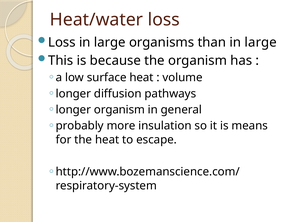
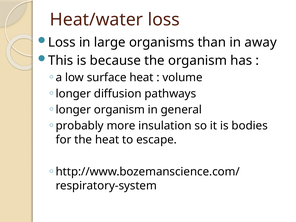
than in large: large -> away (261, 42)
means: means -> bodies (250, 126)
